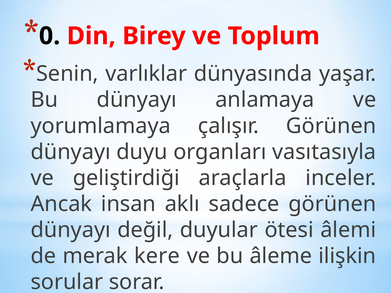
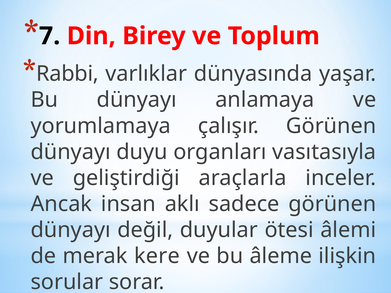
0: 0 -> 7 (50, 36)
Senin: Senin -> Rabbi (67, 74)
